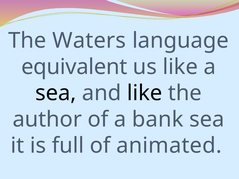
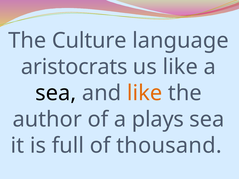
Waters: Waters -> Culture (89, 41)
equivalent: equivalent -> aristocrats (74, 67)
like colour: black -> orange (145, 93)
bank: bank -> plays (158, 119)
animated: animated -> thousand (169, 146)
